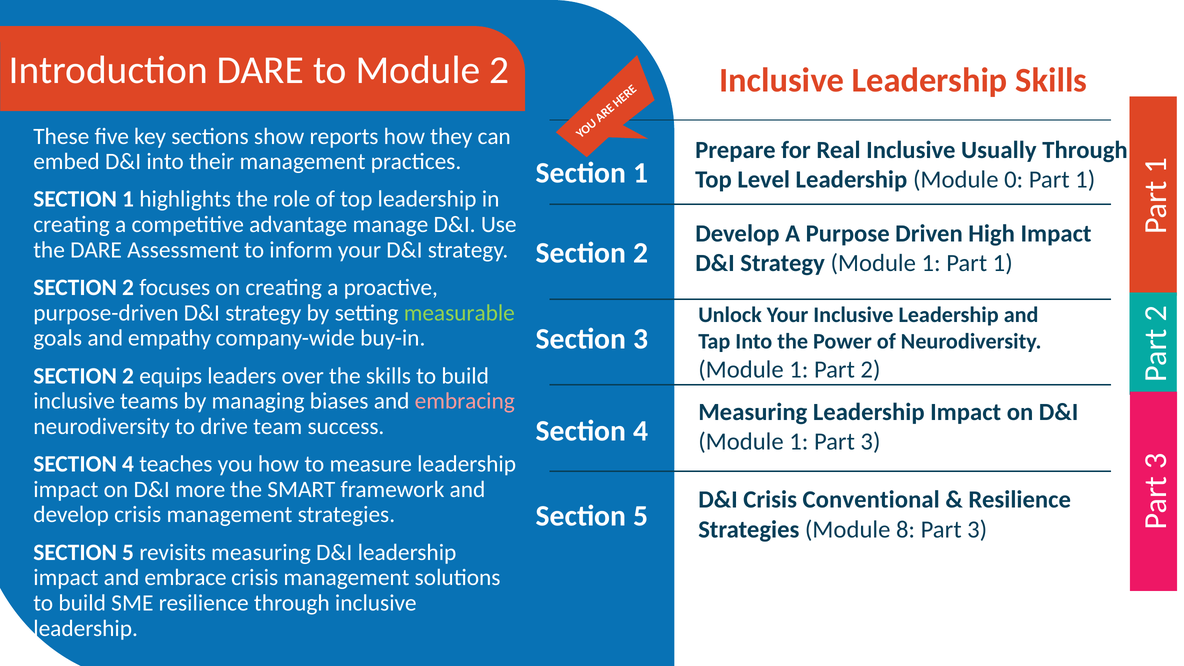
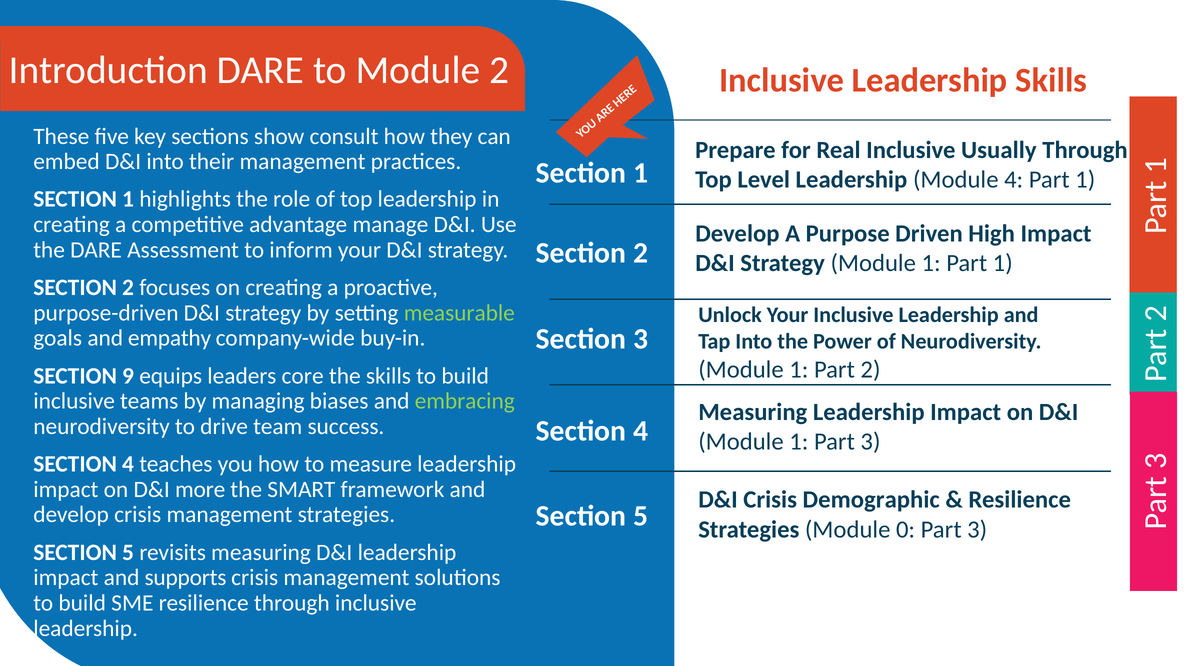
reports: reports -> consult (344, 136)
Module 0: 0 -> 4 (1014, 180)
2: 2 -> 9 (128, 376)
over: over -> core (303, 376)
embracing colour: pink -> light green (465, 401)
Conventional: Conventional -> Demographic (871, 500)
8: 8 -> 0 (906, 529)
embrace: embrace -> supports (185, 578)
